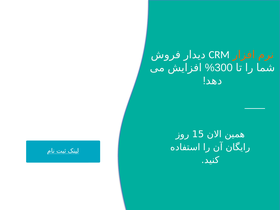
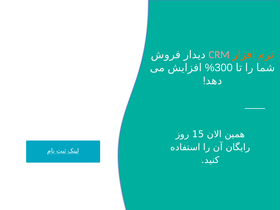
CRM colour: white -> pink (219, 55)
